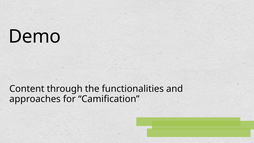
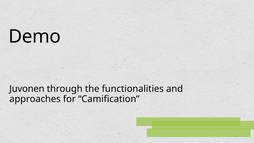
Content: Content -> Juvonen (27, 89)
